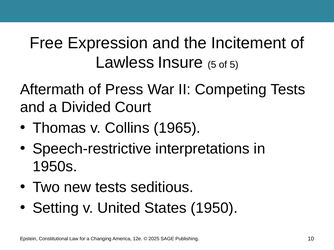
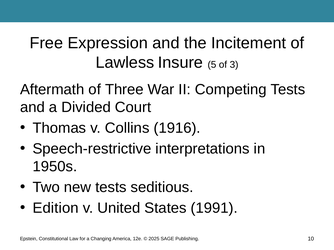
of 5: 5 -> 3 (234, 65)
Press: Press -> Three (124, 90)
1965: 1965 -> 1916 (177, 128)
Setting: Setting -> Edition (56, 208)
1950: 1950 -> 1991 (214, 208)
